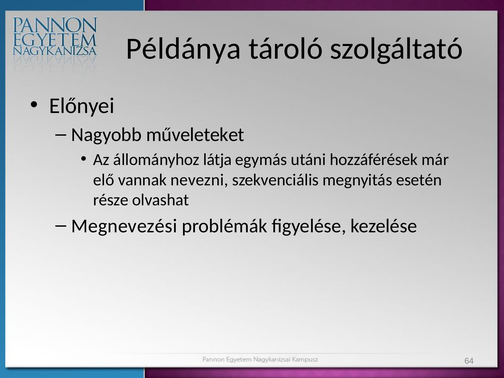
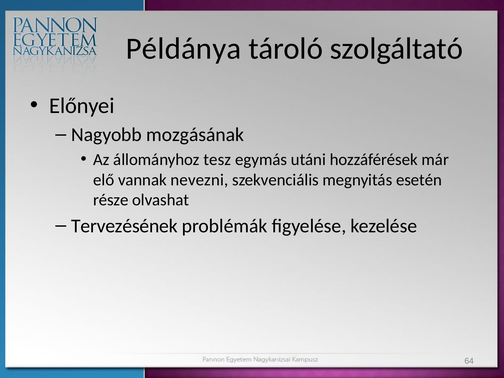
műveleteket: műveleteket -> mozgásának (195, 135)
látja: látja -> tesz (217, 160)
Megnevezési: Megnevezési -> Tervezésének (124, 226)
